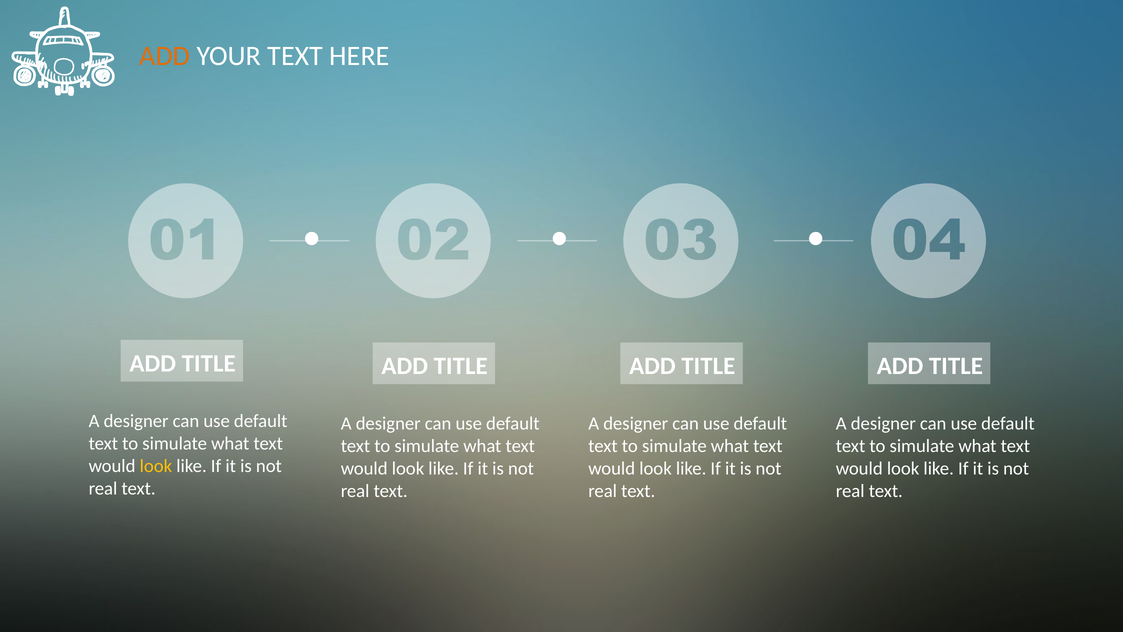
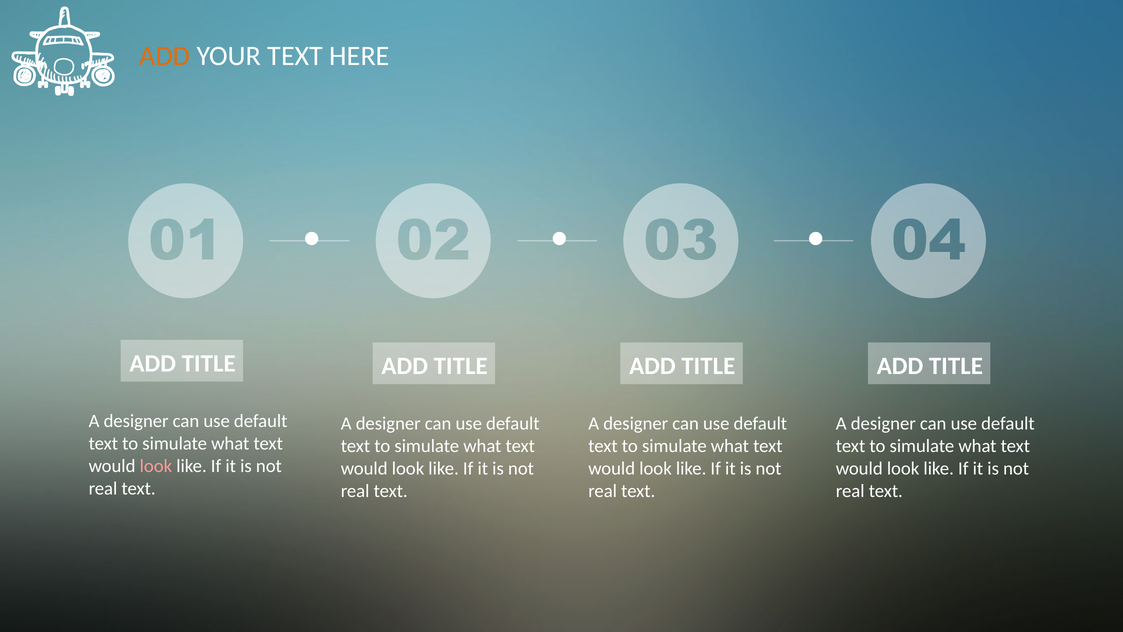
look colour: yellow -> pink (156, 466)
